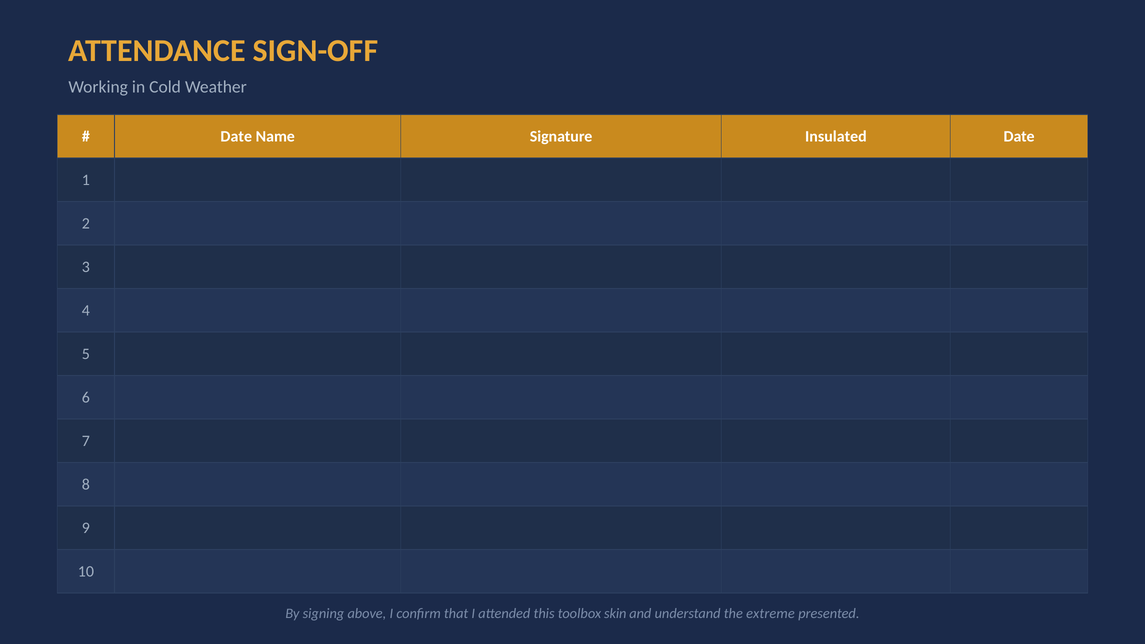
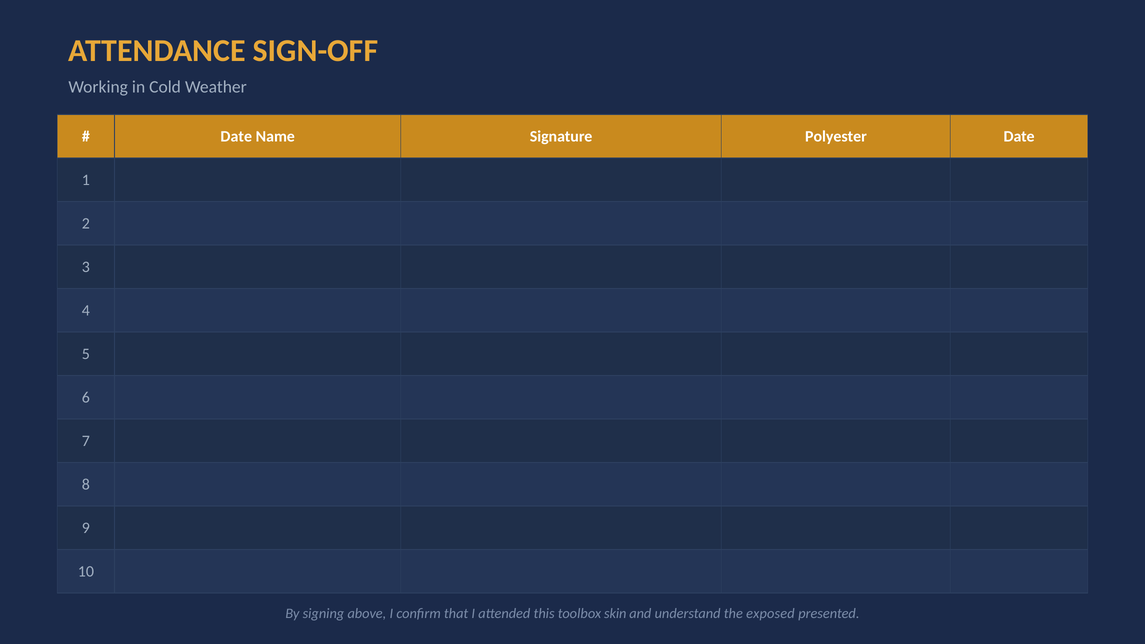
Insulated: Insulated -> Polyester (836, 136)
extreme: extreme -> exposed (770, 614)
